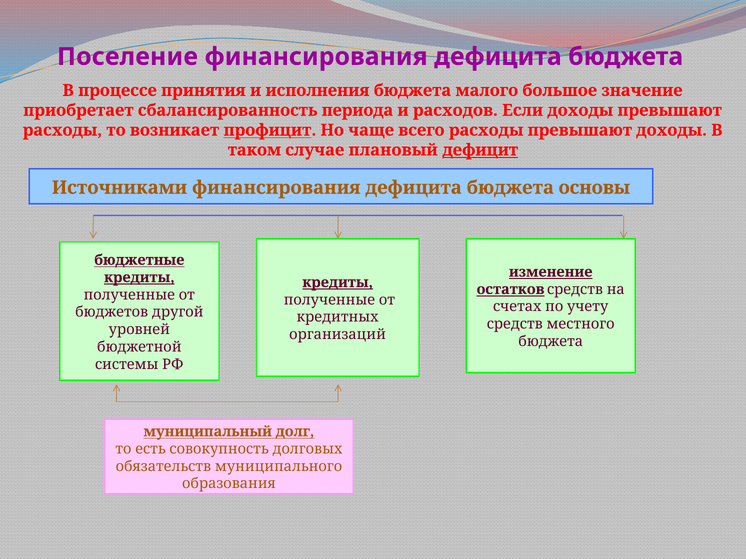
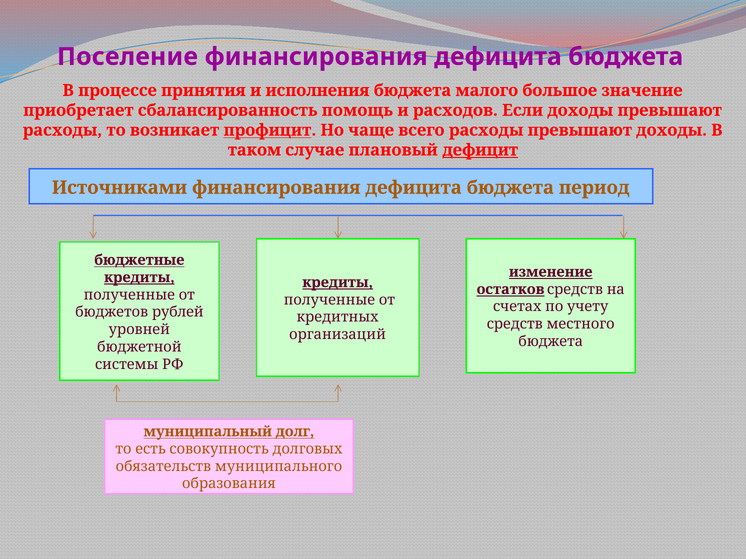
периода: периода -> помощь (357, 110)
основы: основы -> период (594, 188)
другой: другой -> рублей (178, 312)
